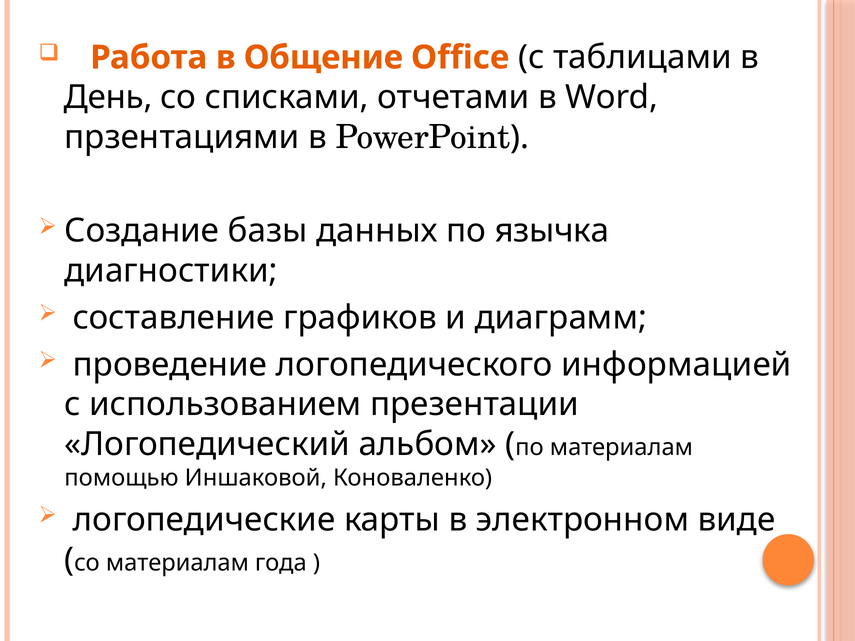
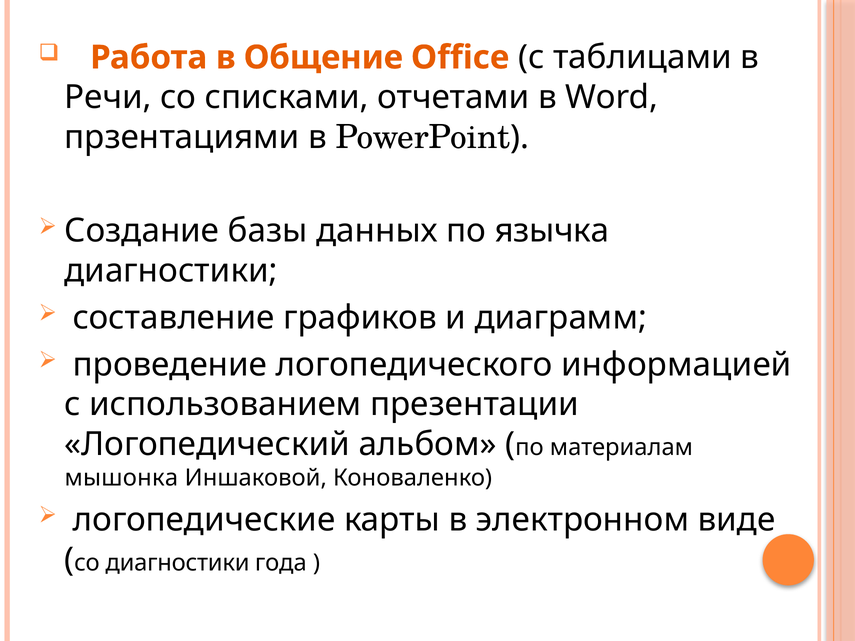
День: День -> Речи (108, 97)
помощью: помощью -> мышонка (121, 478)
со материалам: материалам -> диагностики (177, 563)
